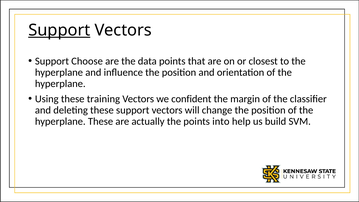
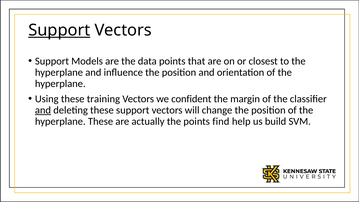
Choose: Choose -> Models (87, 61)
and underline: none -> present (43, 110)
into: into -> find (221, 121)
